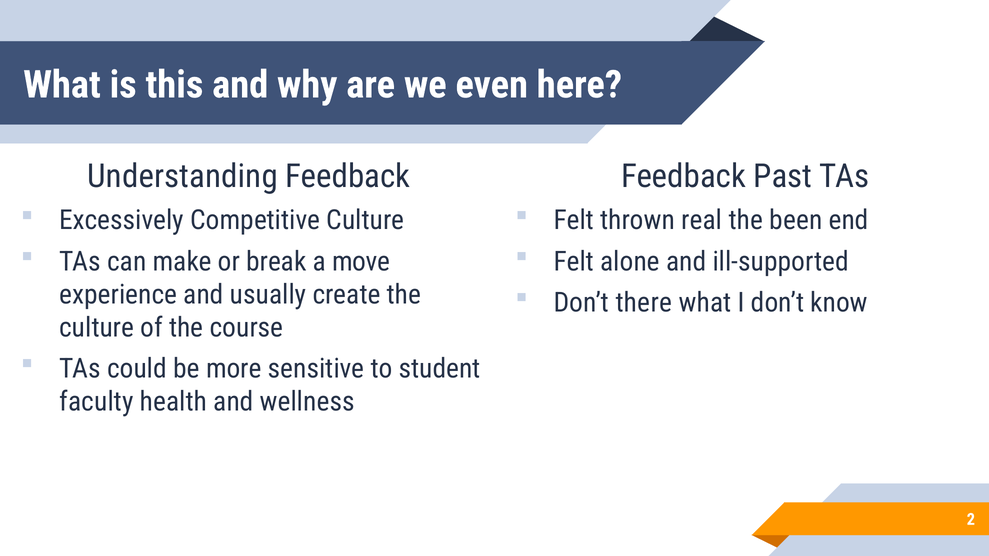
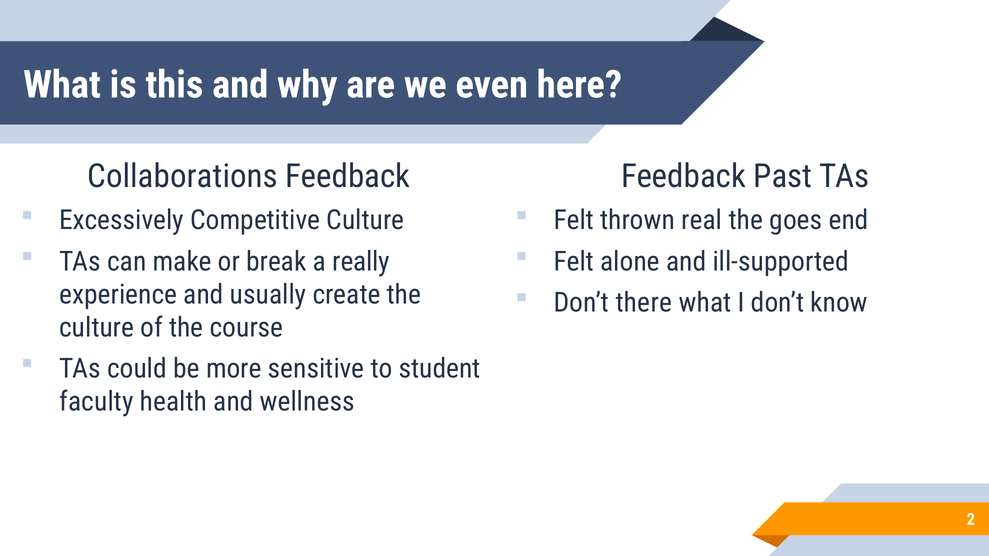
Understanding: Understanding -> Collaborations (183, 176)
been: been -> goes (796, 221)
move: move -> really (361, 262)
